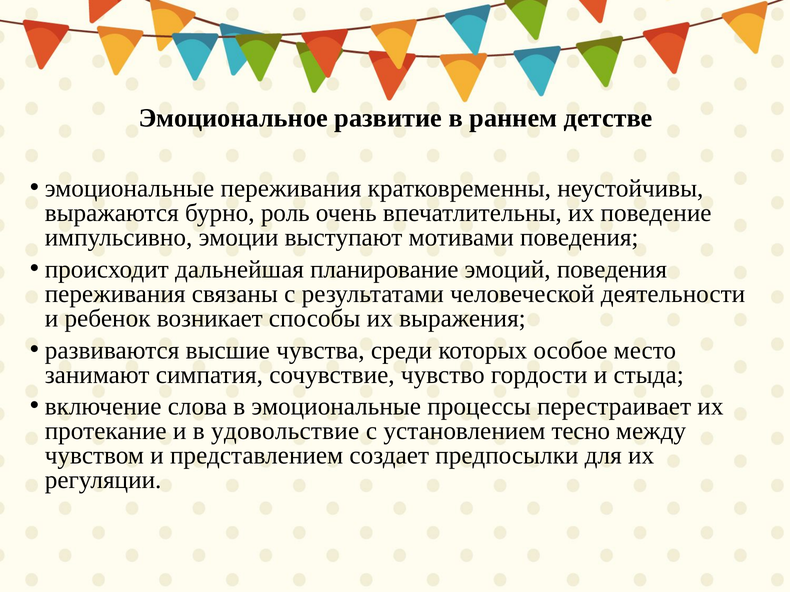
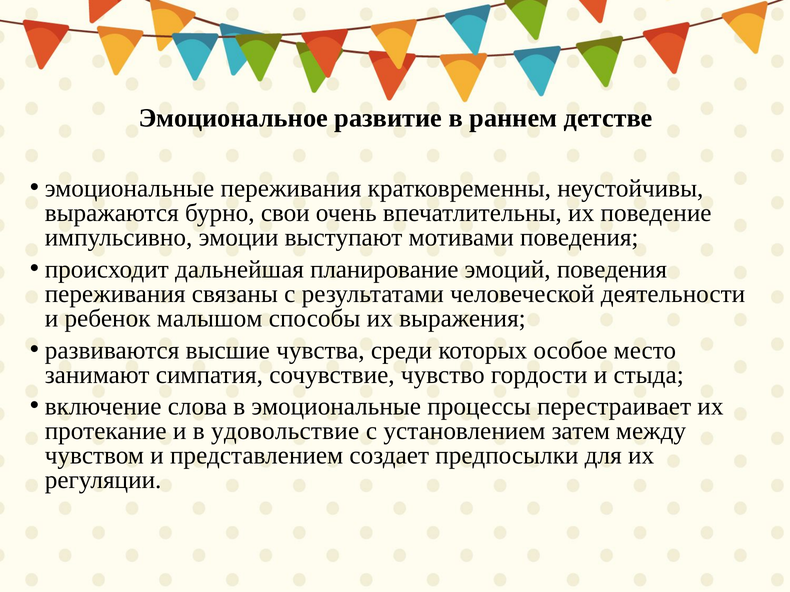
роль: роль -> свои (285, 213)
возникает: возникает -> малышом (210, 319)
тесно: тесно -> затем (581, 431)
